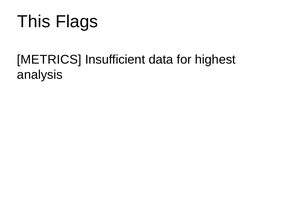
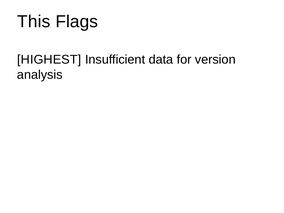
METRICS: METRICS -> HIGHEST (49, 60)
highest: highest -> version (215, 60)
